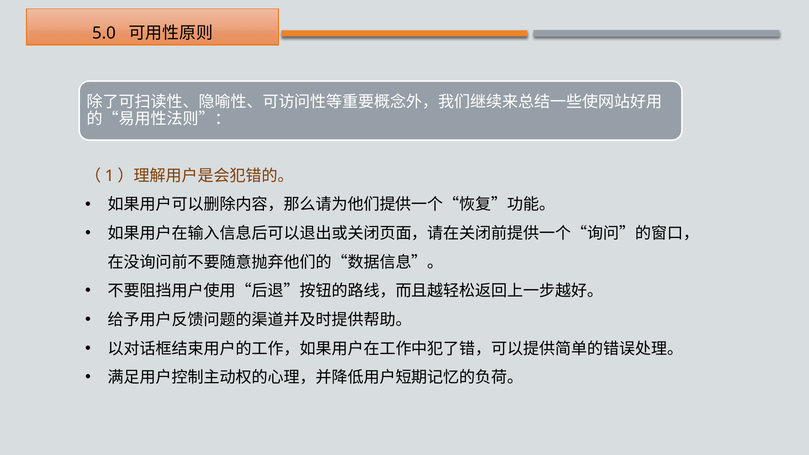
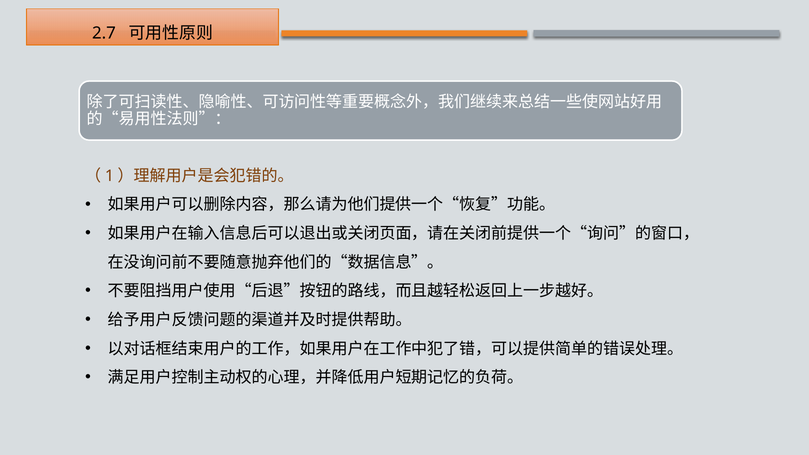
5.0: 5.0 -> 2.7 (104, 33)
